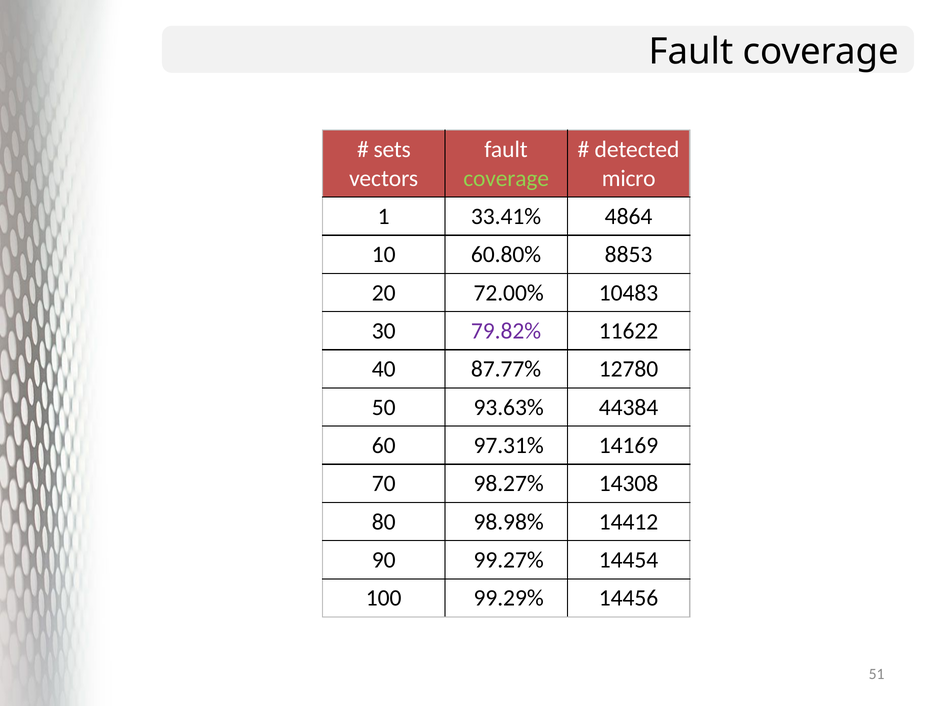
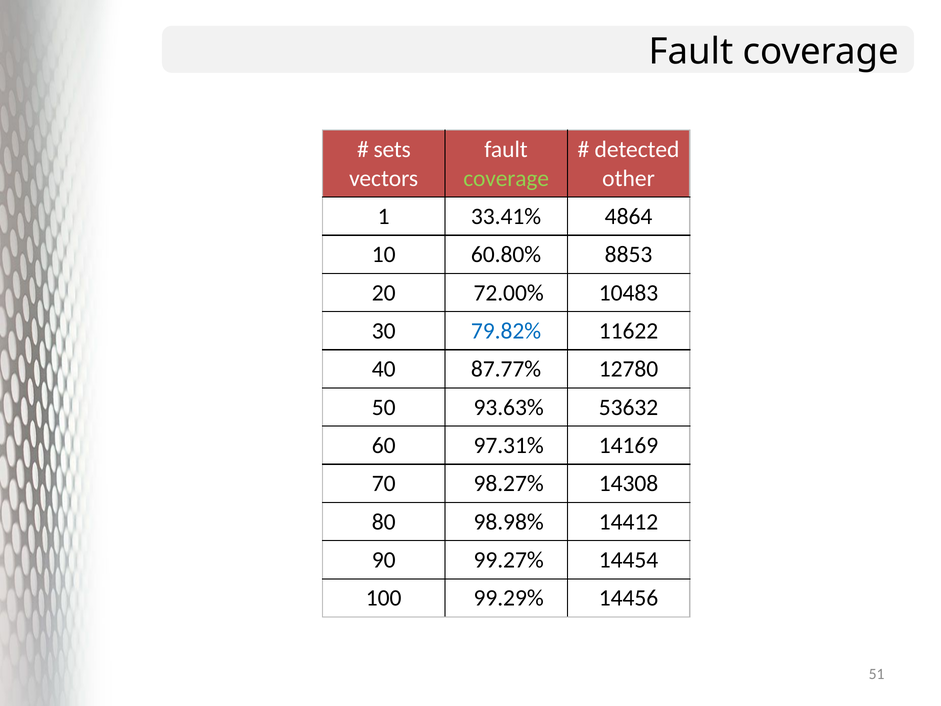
micro: micro -> other (629, 178)
79.82% colour: purple -> blue (506, 331)
44384: 44384 -> 53632 (629, 407)
